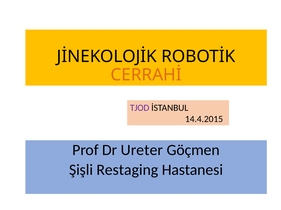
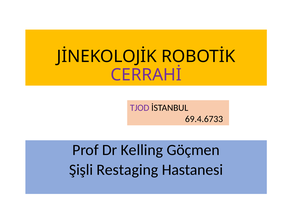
CERRAHİ colour: orange -> purple (146, 75)
14.4.2015: 14.4.2015 -> 69.4.6733 (204, 119)
Ureter: Ureter -> Kelling (142, 151)
